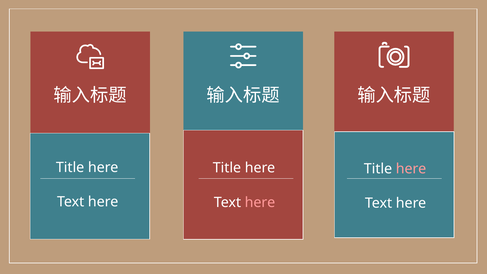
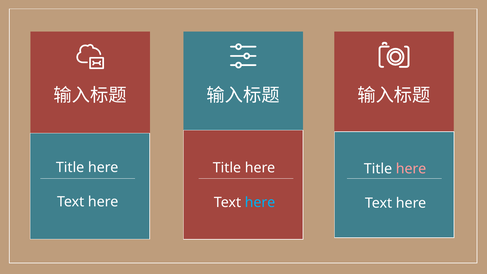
here colour: pink -> light blue (260, 202)
